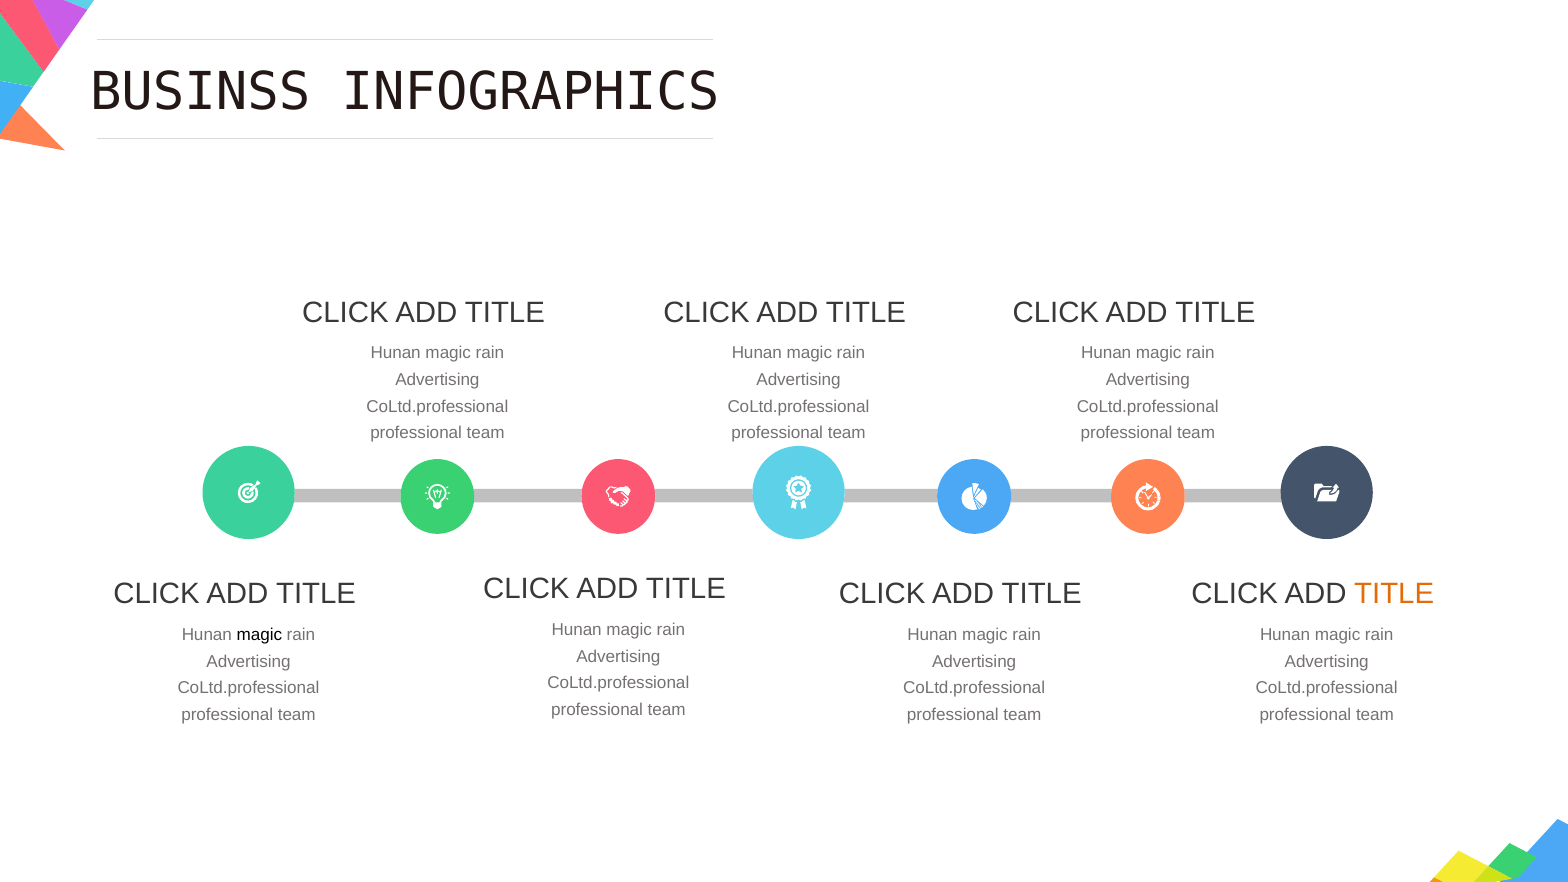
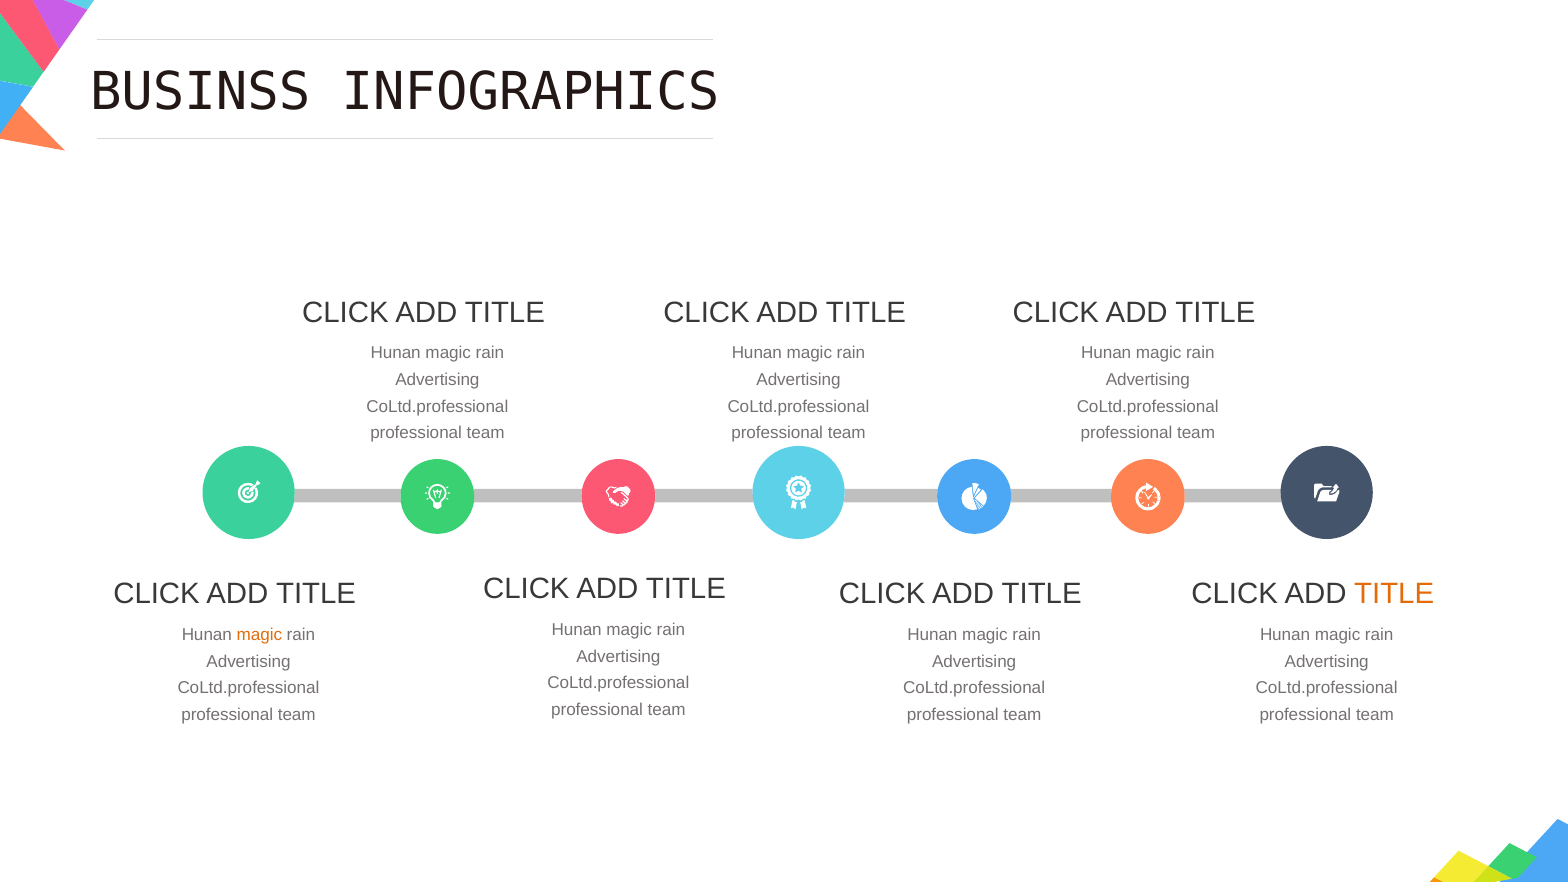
magic colour: black -> orange (259, 635)
